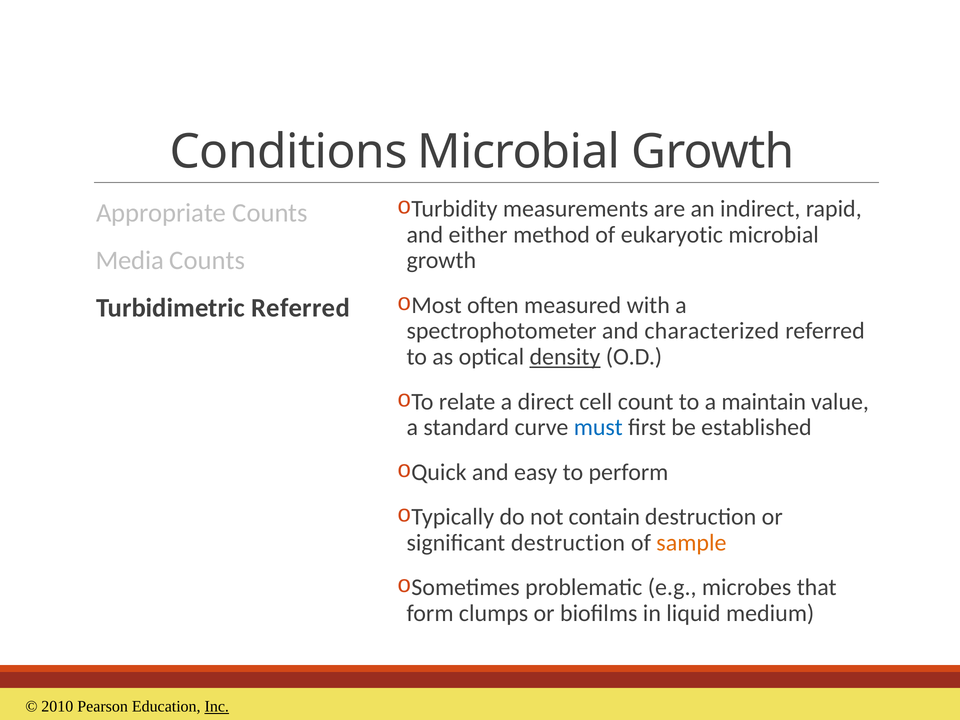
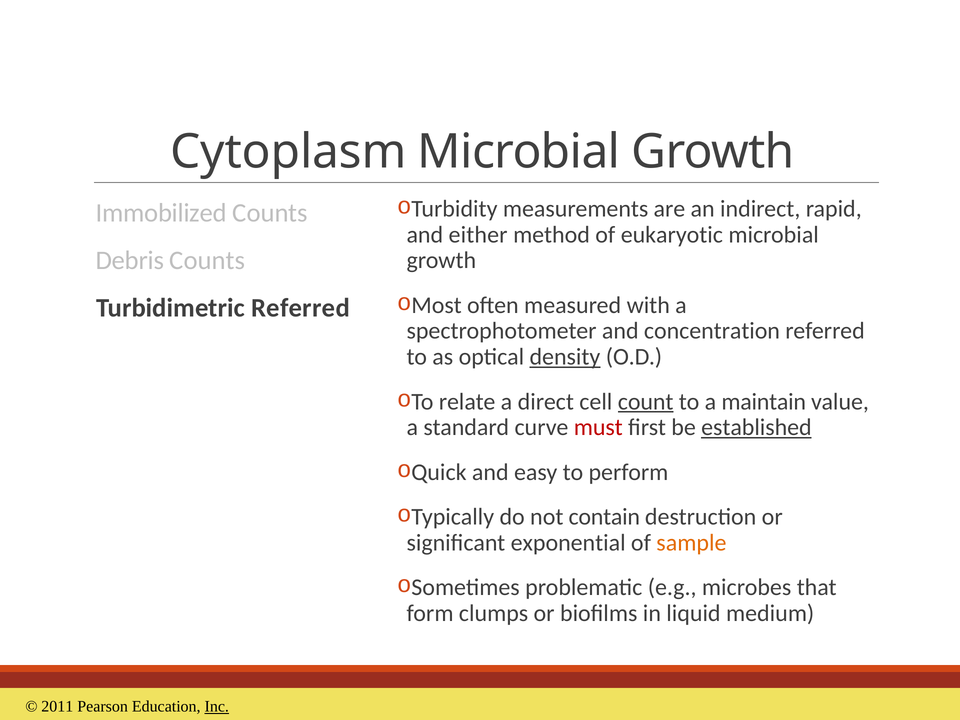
Conditions: Conditions -> Cytoplasm (288, 152)
Appropriate: Appropriate -> Immobilized (161, 213)
Media: Media -> Debris (130, 260)
characterized: characterized -> concentration (712, 331)
count underline: none -> present (646, 402)
must colour: blue -> red (598, 428)
established underline: none -> present (756, 428)
significant destruction: destruction -> exponential (568, 543)
2010: 2010 -> 2011 (57, 706)
